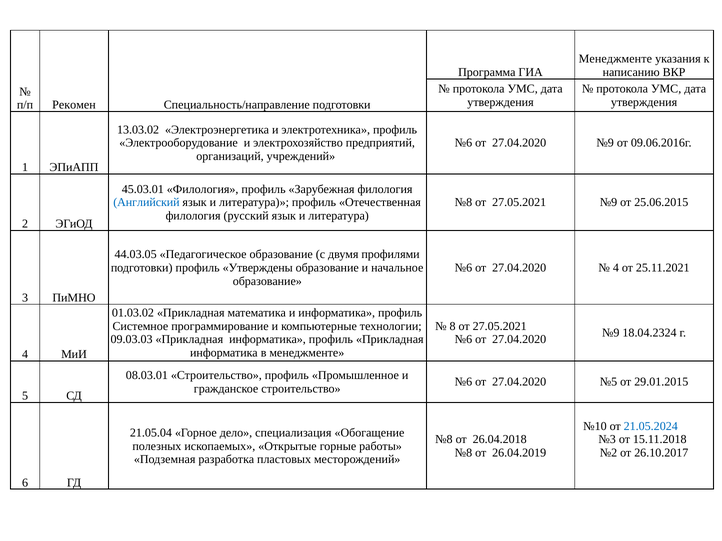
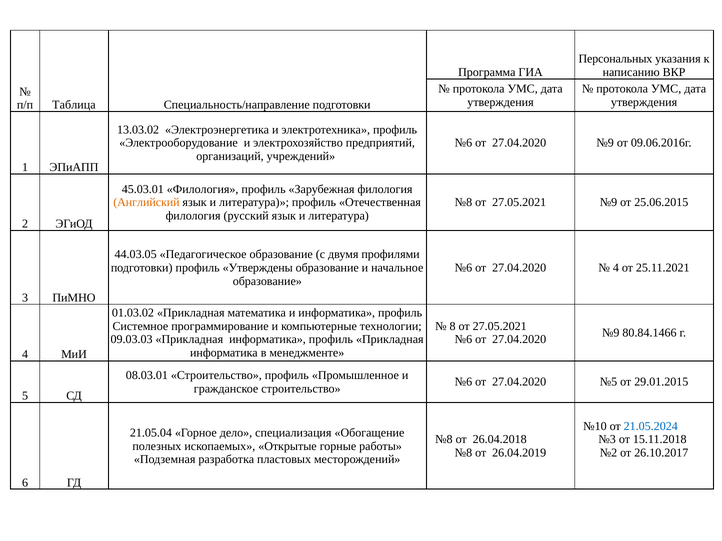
Менеджменте: Менеджменте -> Персональных (615, 59)
Рекомен: Рекомен -> Таблица (74, 105)
Английский colour: blue -> orange (146, 203)
18.04.2324: 18.04.2324 -> 80.84.1466 (650, 333)
